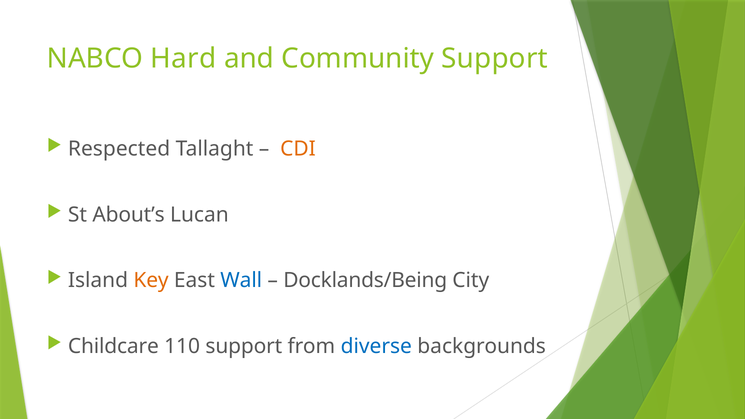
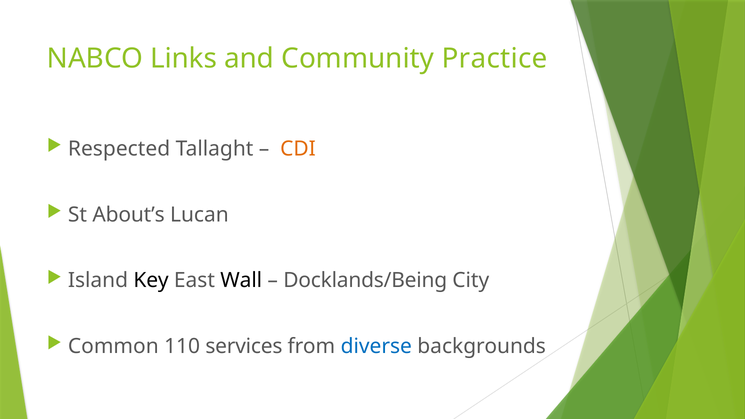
Hard: Hard -> Links (184, 59)
Community Support: Support -> Practice (495, 59)
Key colour: orange -> black (151, 281)
Wall colour: blue -> black (241, 281)
Childcare: Childcare -> Common (113, 346)
110 support: support -> services (244, 346)
